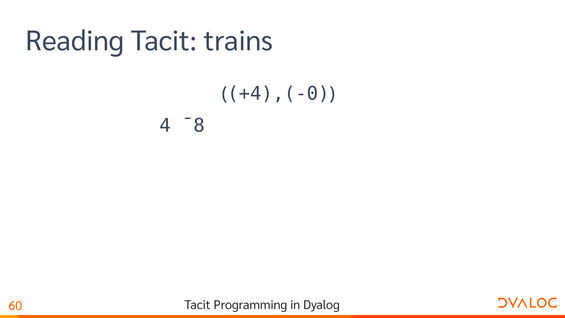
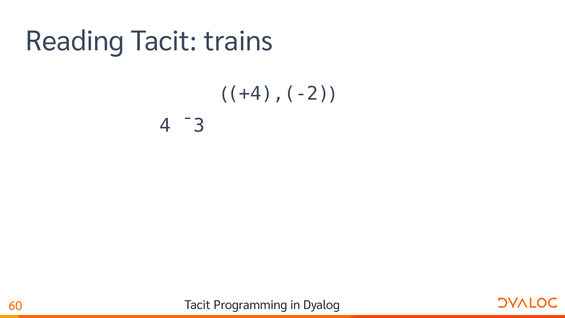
+4),(-0: +4),(-0 -> +4),(-2 (279, 94)
¯8: ¯8 -> ¯3 (193, 126)
